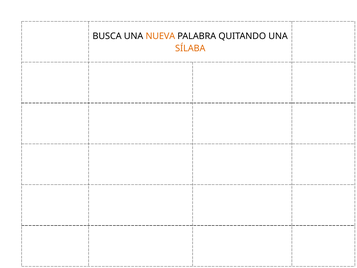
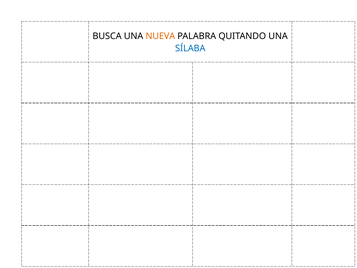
SÍLABA colour: orange -> blue (190, 48)
